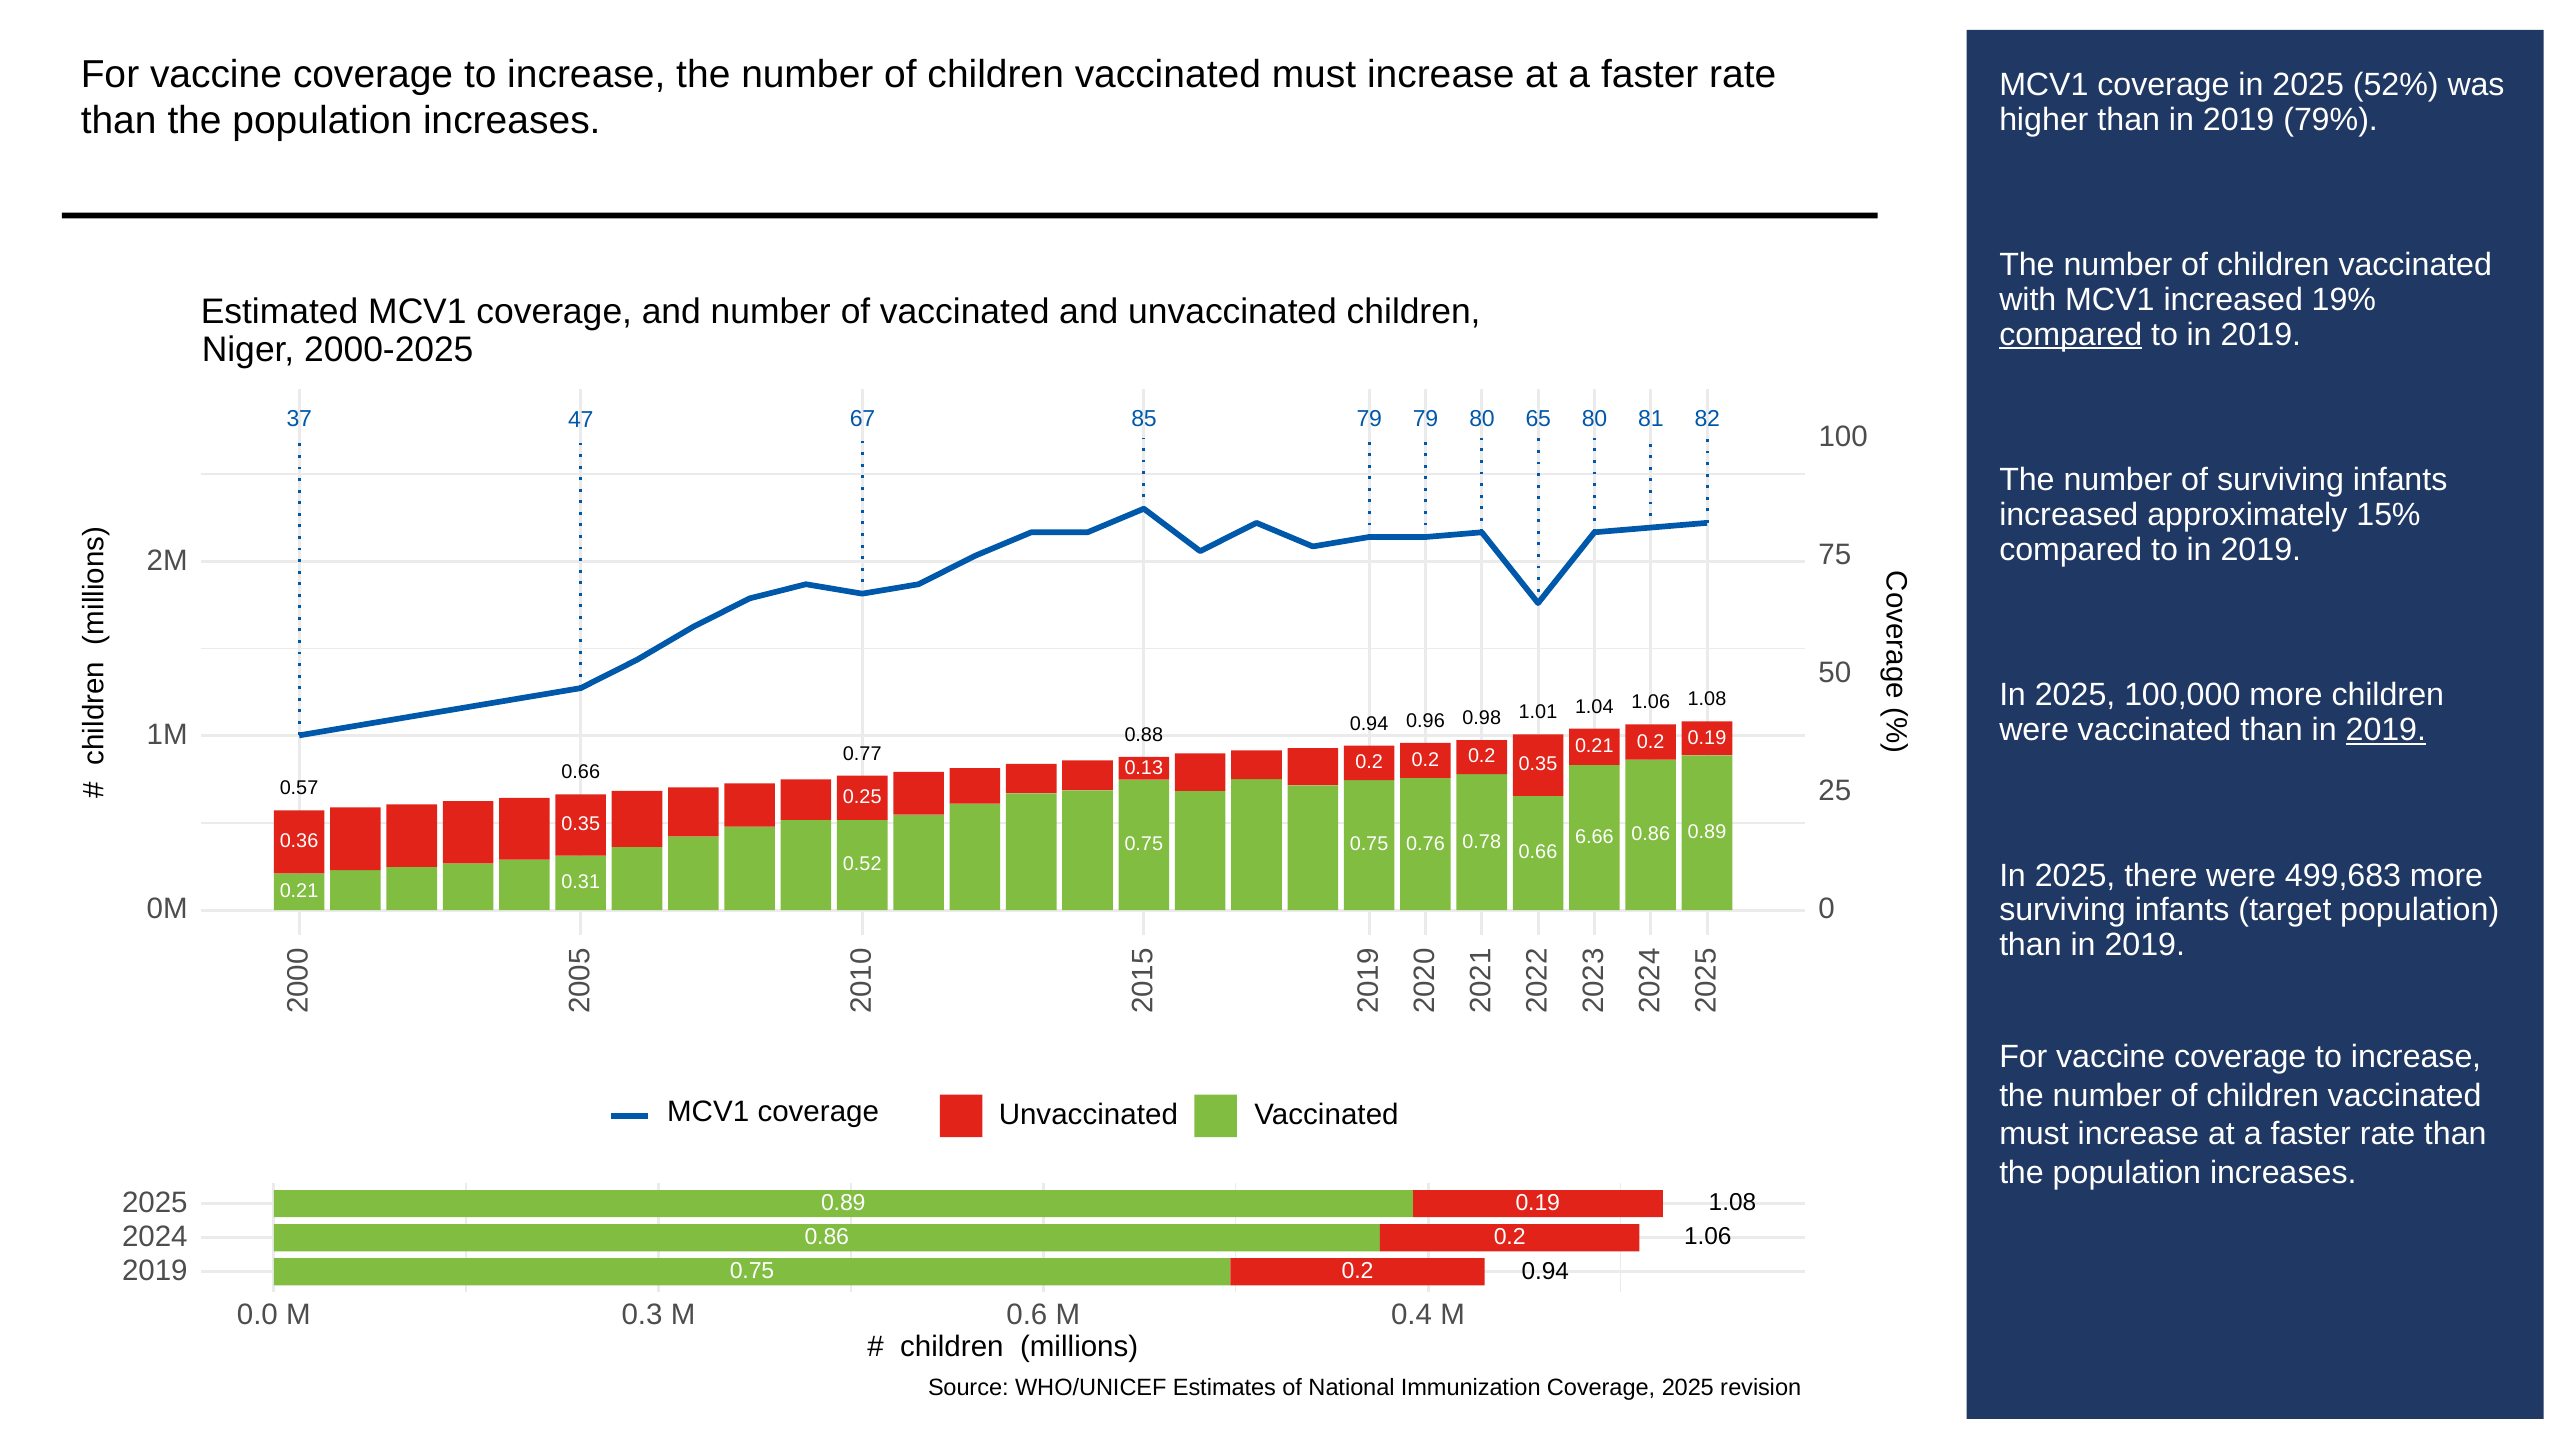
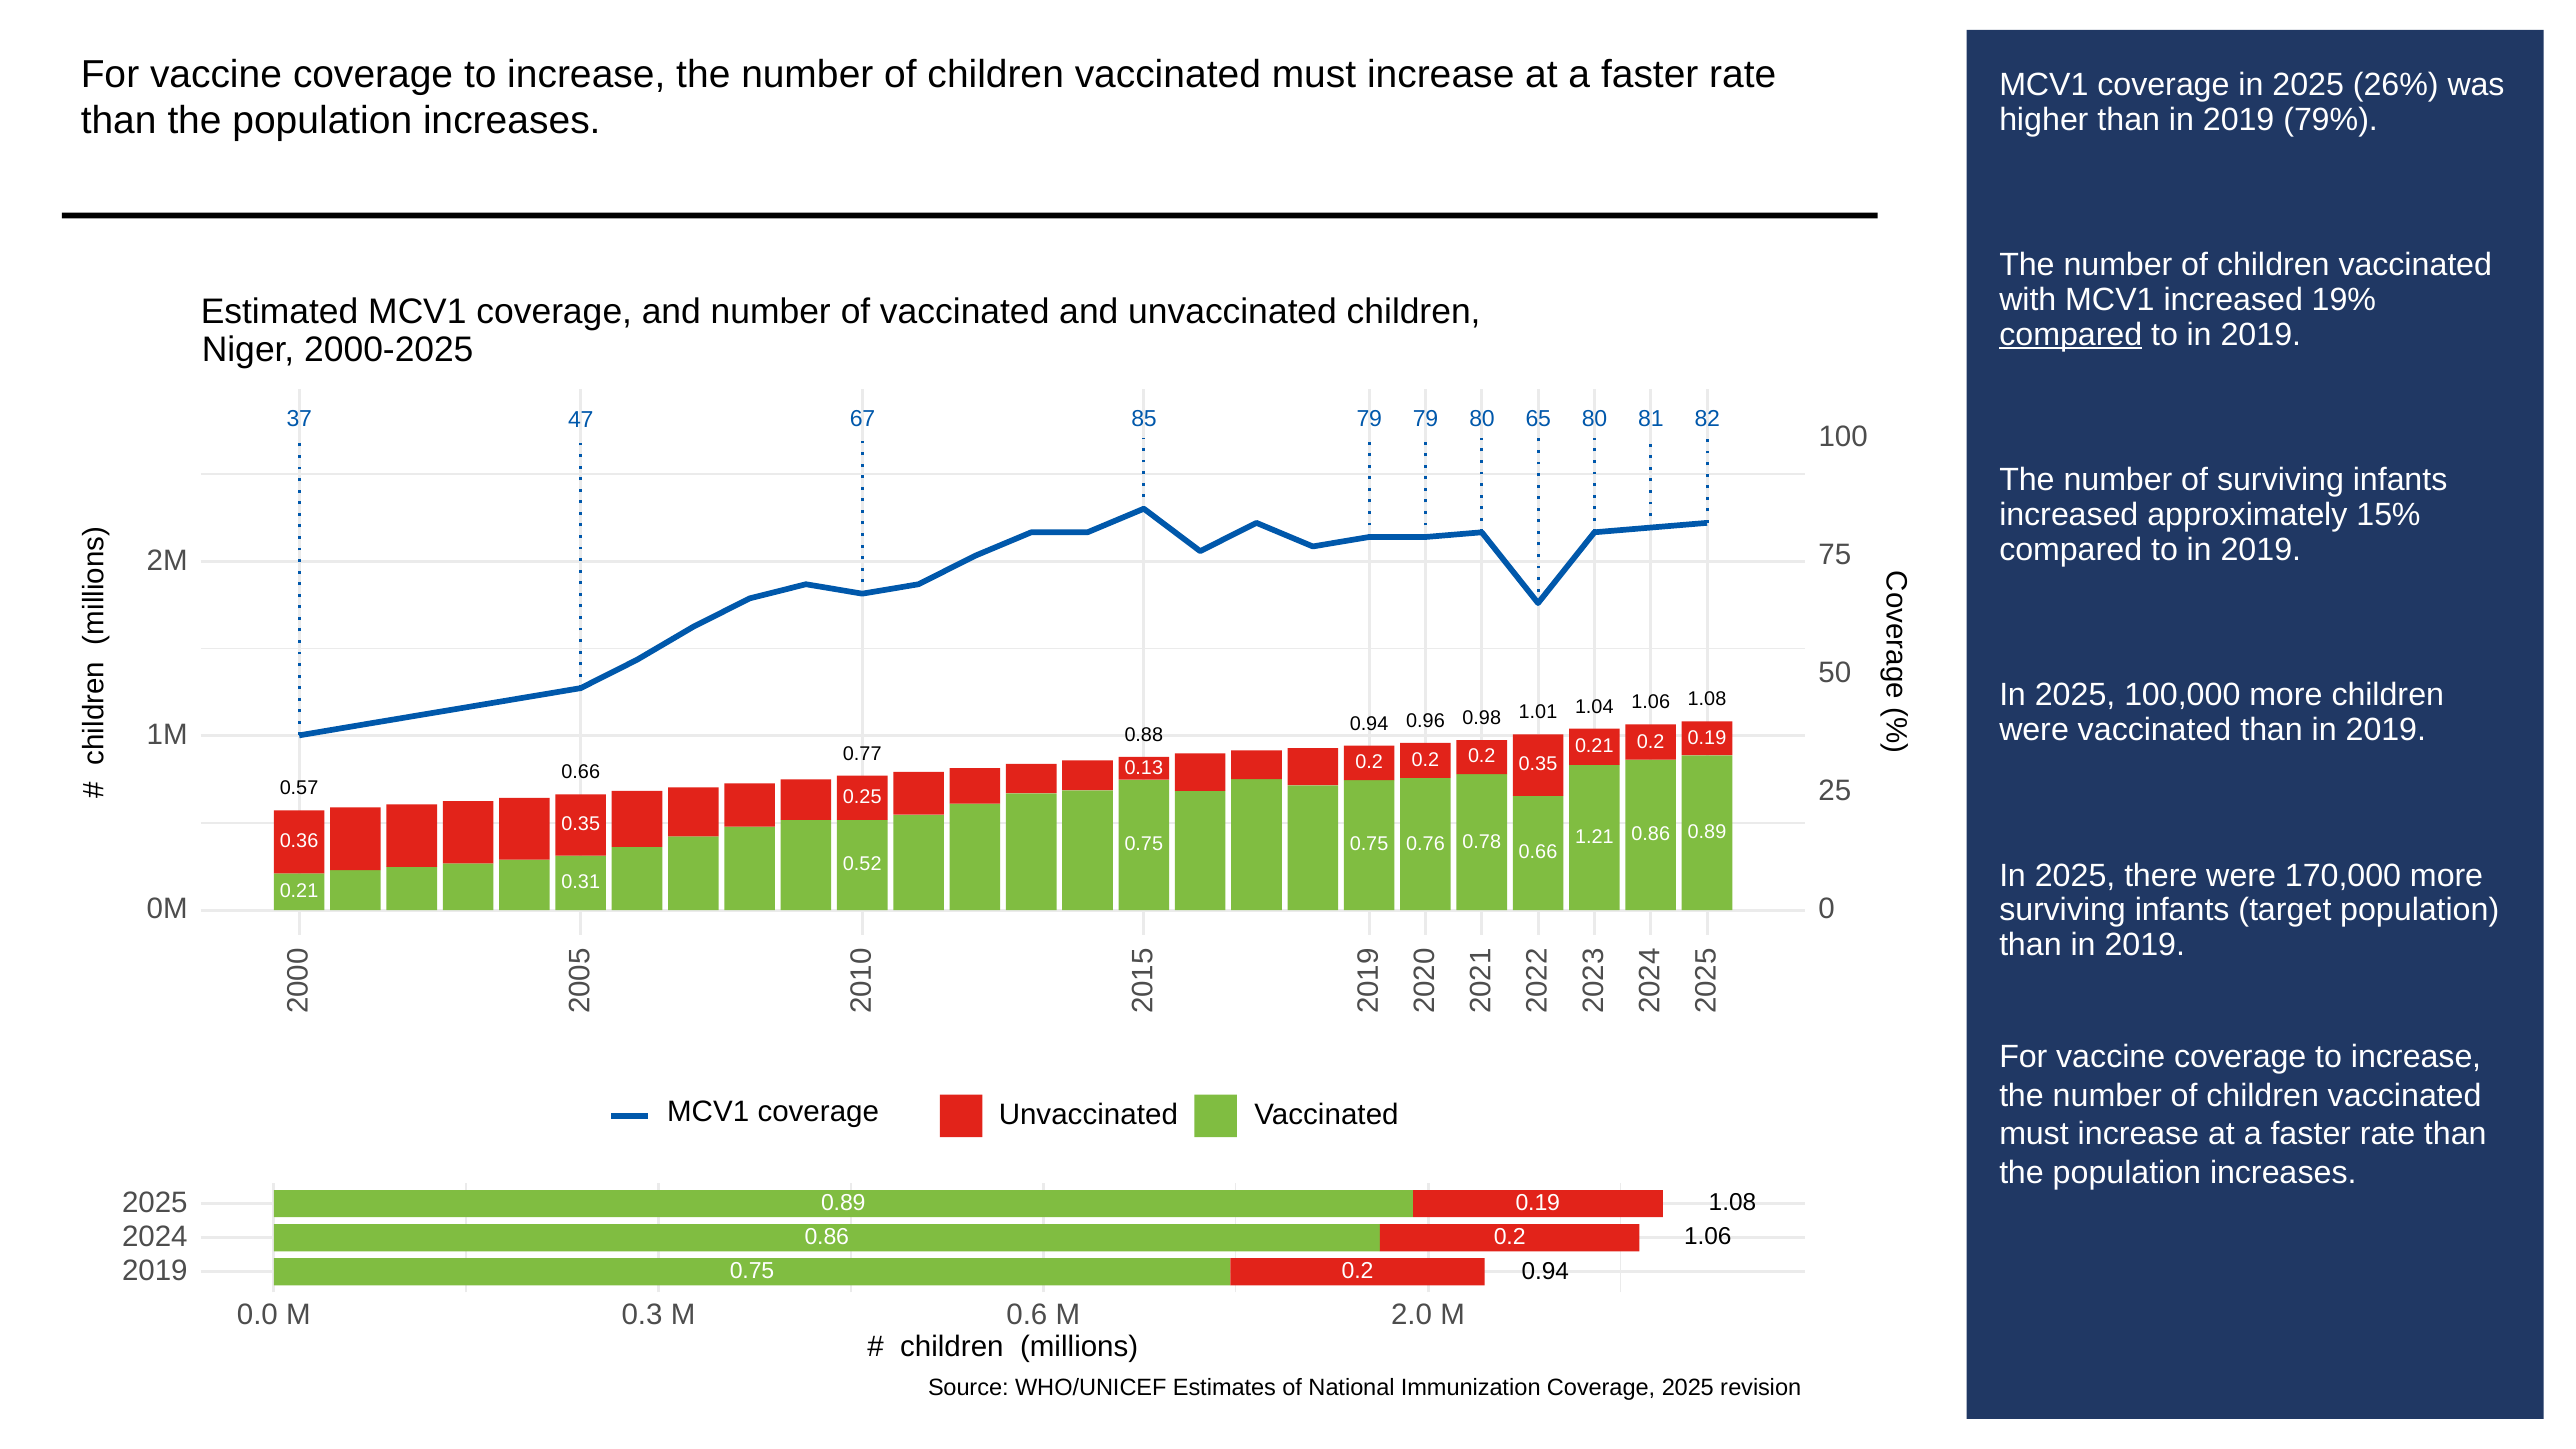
52%: 52% -> 26% (2396, 85)
2019 underline: present -> none (2386, 730)
6.66: 6.66 -> 1.21 (1594, 837)
499,683: 499,683 -> 170,000 (2343, 876)
0.4: 0.4 -> 2.0 (1412, 1315)
